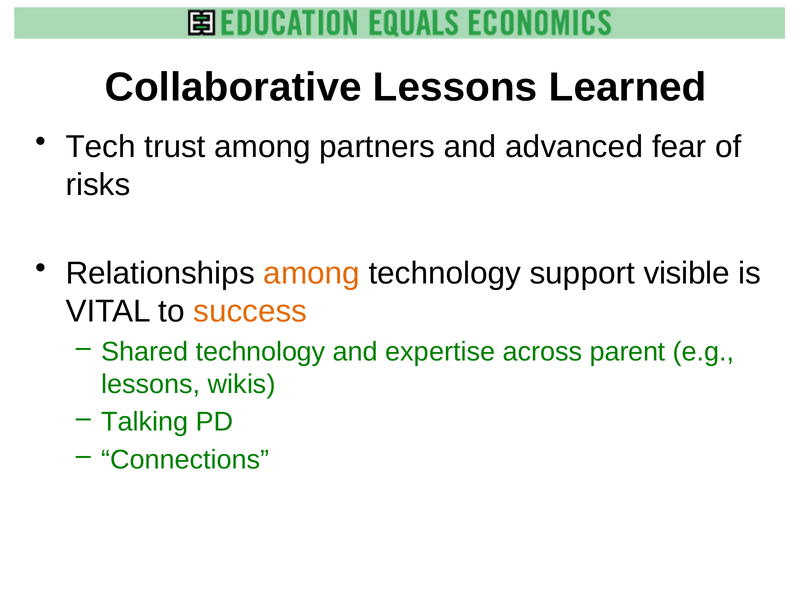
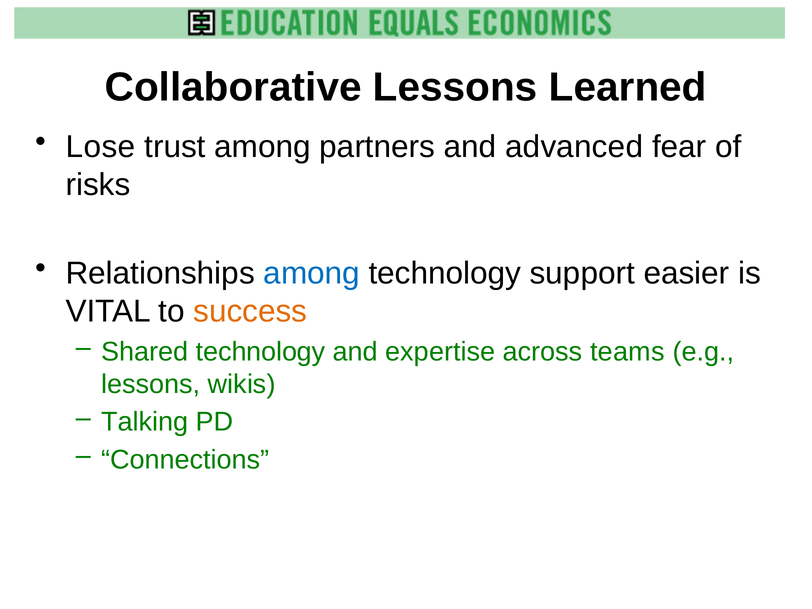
Tech: Tech -> Lose (101, 147)
among colour: orange -> blue (312, 273)
visible: visible -> easier (686, 273)
parent: parent -> teams (627, 352)
